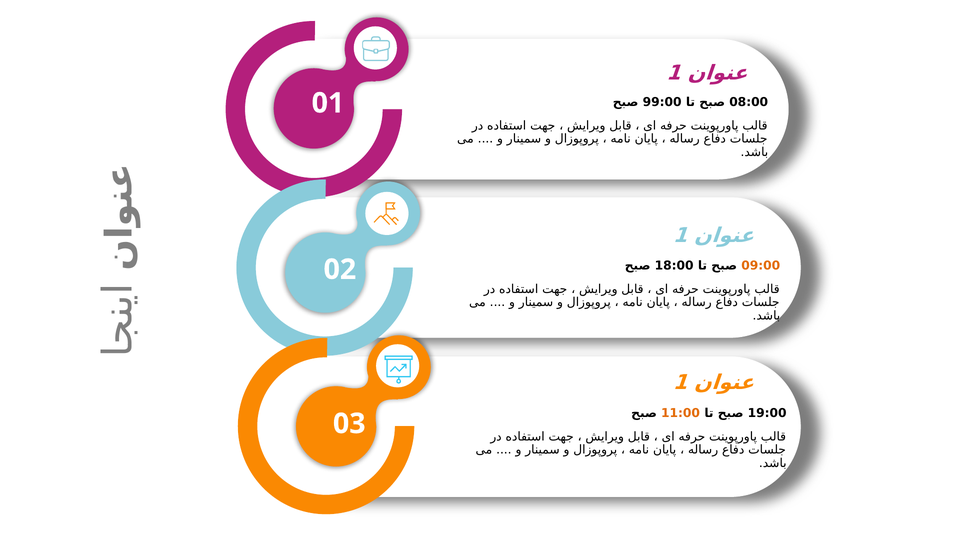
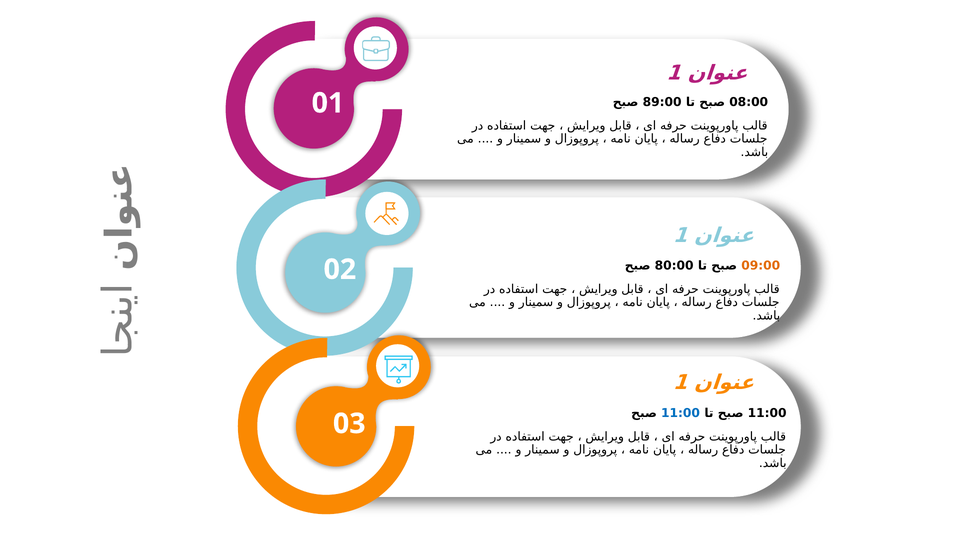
99:00: 99:00 -> 89:00 (662, 102)
18:00: 18:00 -> 80:00 (674, 266)
11:00 colour: orange -> blue (681, 413)
19:00: 19:00 -> 11:00 (767, 413)
